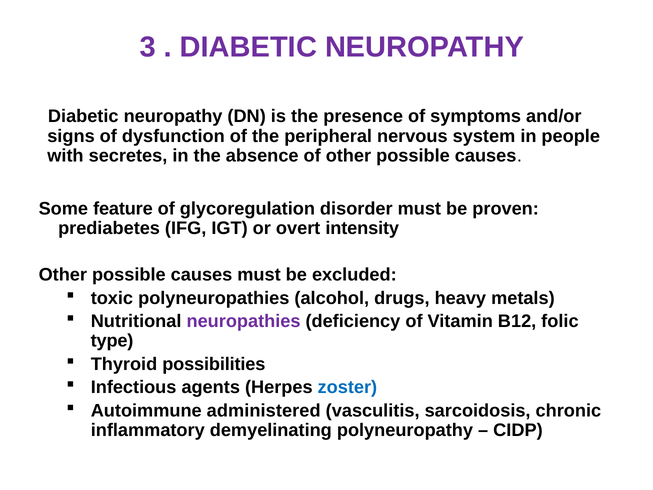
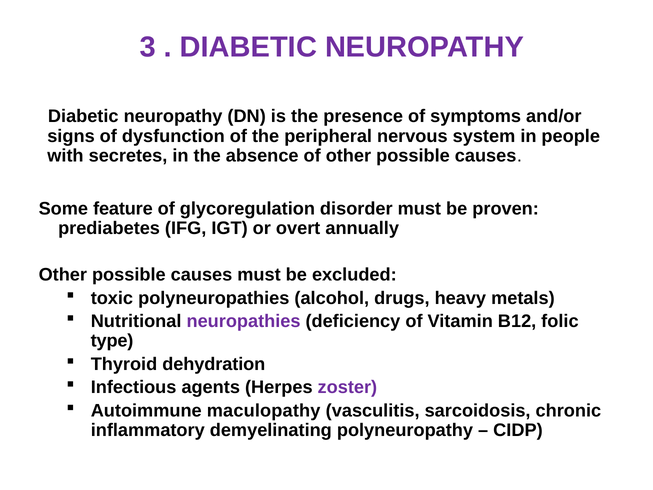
intensity: intensity -> annually (362, 228)
possibilities: possibilities -> dehydration (214, 364)
zoster colour: blue -> purple (347, 387)
administered: administered -> maculopathy (264, 410)
